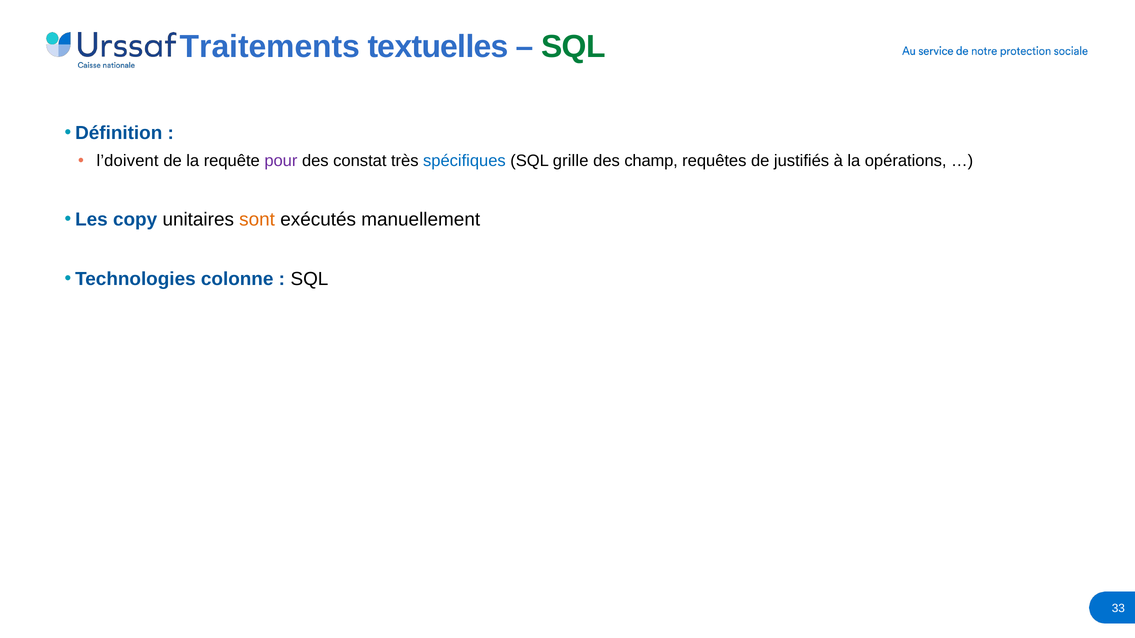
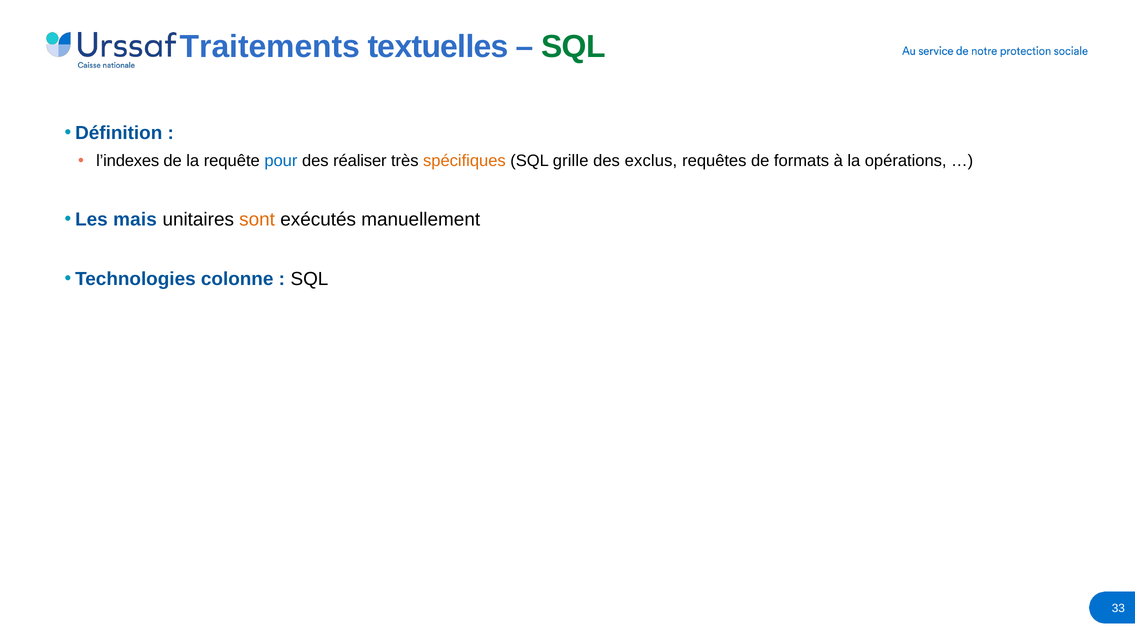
l’doivent: l’doivent -> l’indexes (128, 161)
pour colour: purple -> blue (281, 161)
constat: constat -> réaliser (360, 161)
spécifiques colour: blue -> orange (464, 161)
champ: champ -> exclus (651, 161)
justifiés: justifiés -> formats (802, 161)
copy: copy -> mais (135, 220)
